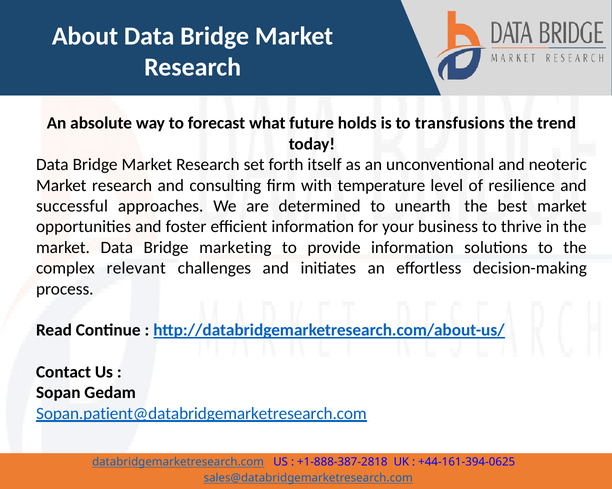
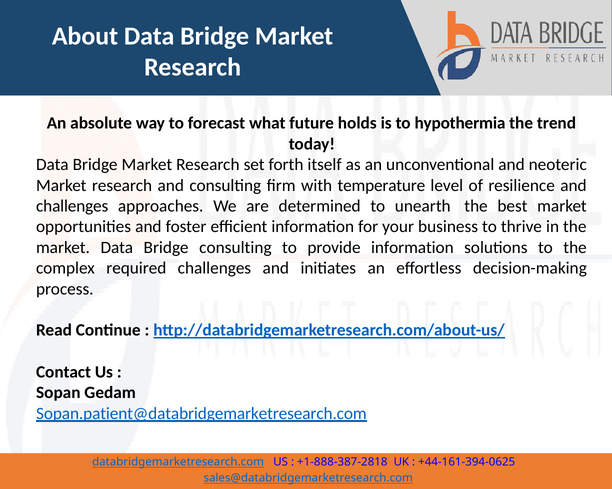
transfusions: transfusions -> hypothermia (460, 123)
successful: successful -> challenges (72, 206)
Bridge marketing: marketing -> consulting (235, 248)
relevant: relevant -> required (136, 269)
